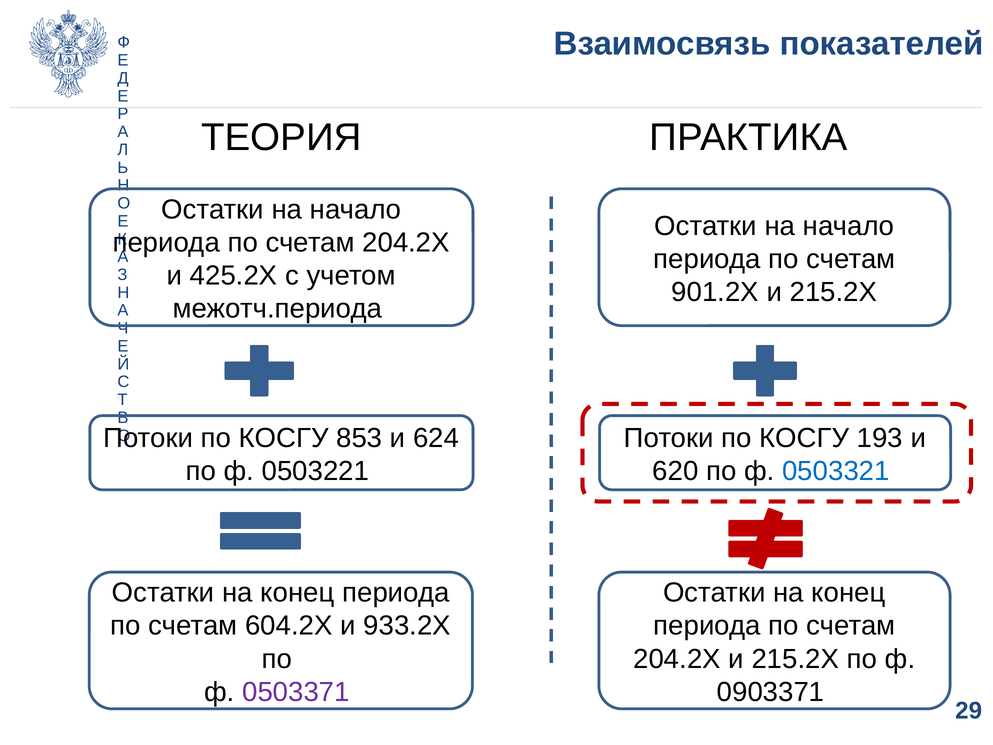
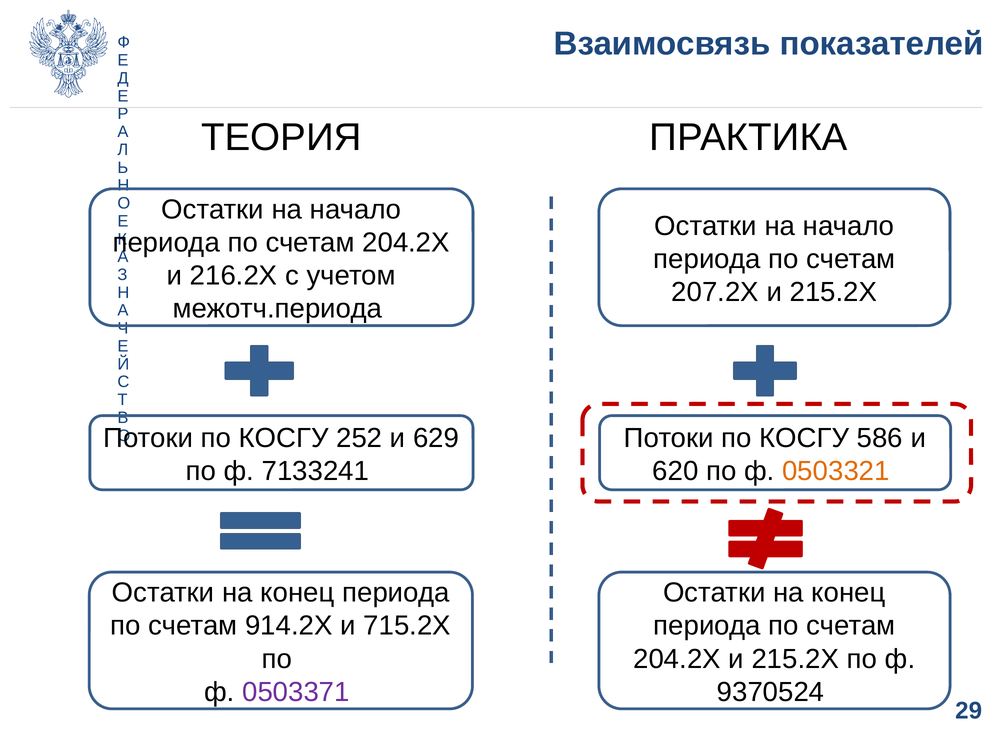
425.2Х: 425.2Х -> 216.2Х (234, 276)
901.2Х: 901.2Х -> 207.2Х (715, 292)
853: 853 -> 252 (359, 438)
624: 624 -> 629 (436, 438)
193: 193 -> 586 (880, 438)
0503221: 0503221 -> 7133241 (315, 471)
0503321 colour: blue -> orange (836, 471)
604.2Х: 604.2Х -> 914.2Х (289, 626)
933.2Х: 933.2Х -> 715.2Х (407, 626)
0903371: 0903371 -> 9370524 (771, 692)
